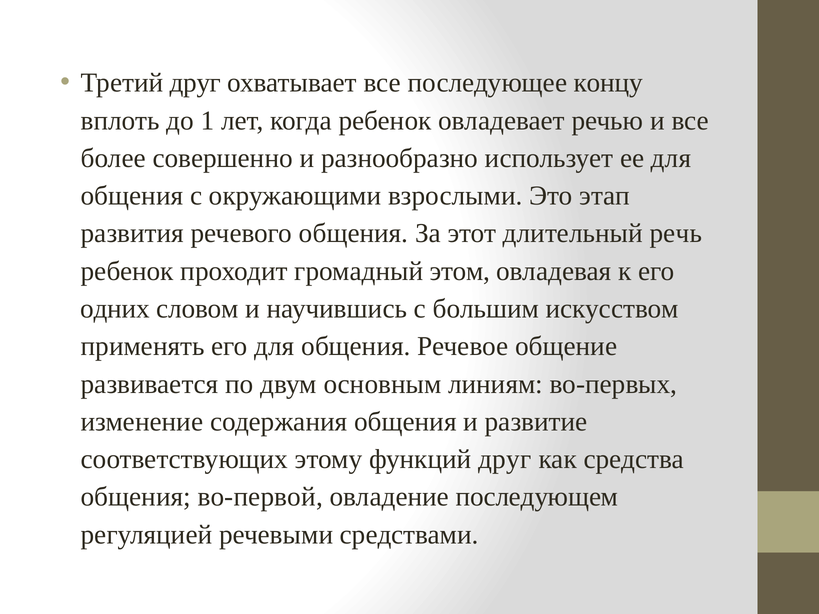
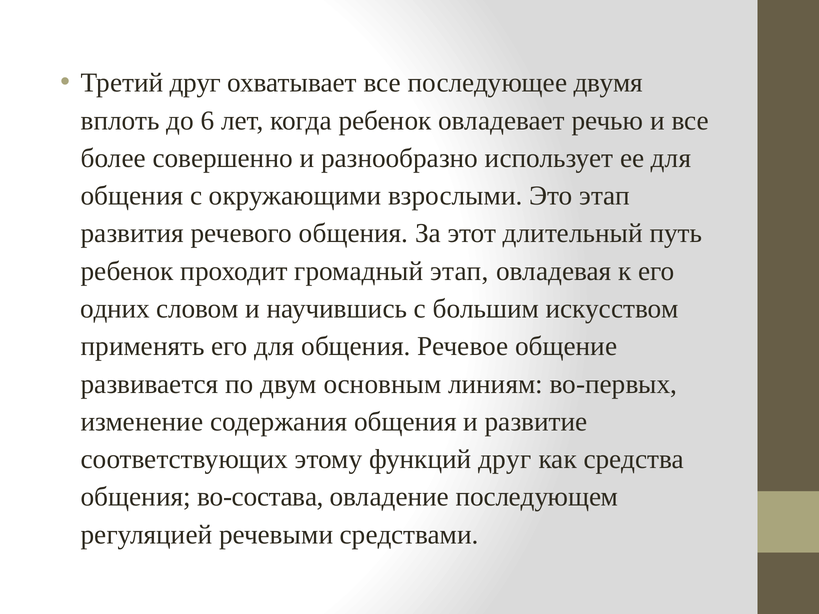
концу: концу -> двумя (608, 83)
1: 1 -> 6 (208, 121)
речь: речь -> путь (676, 234)
громадный этом: этом -> этап (460, 271)
во-первой: во-первой -> во-состава (260, 497)
